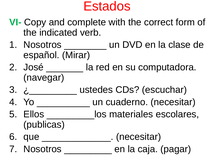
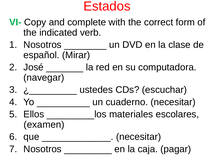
publicas: publicas -> examen (44, 124)
